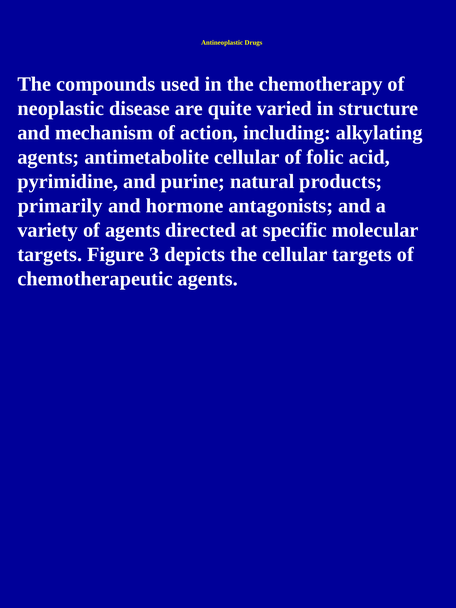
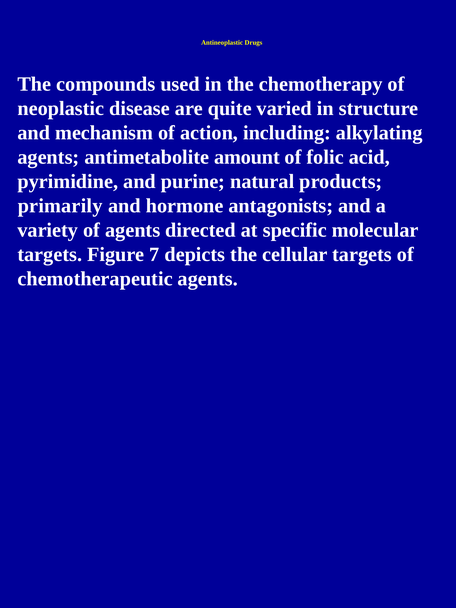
antimetabolite cellular: cellular -> amount (247, 157)
3: 3 -> 7 (154, 254)
